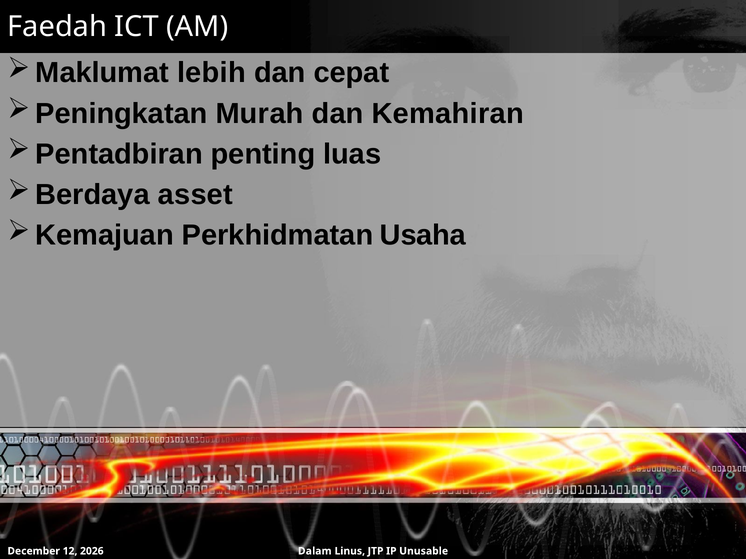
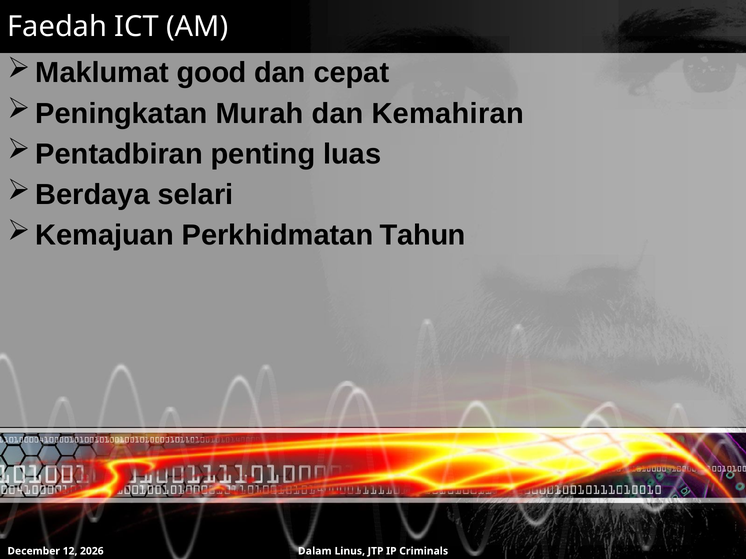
lebih: lebih -> good (212, 73)
asset: asset -> selari (196, 195)
Usaha: Usaha -> Tahun (423, 235)
Unusable: Unusable -> Criminals (424, 552)
